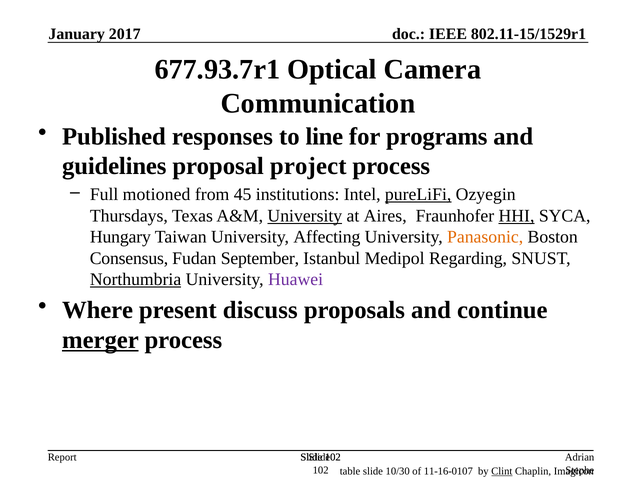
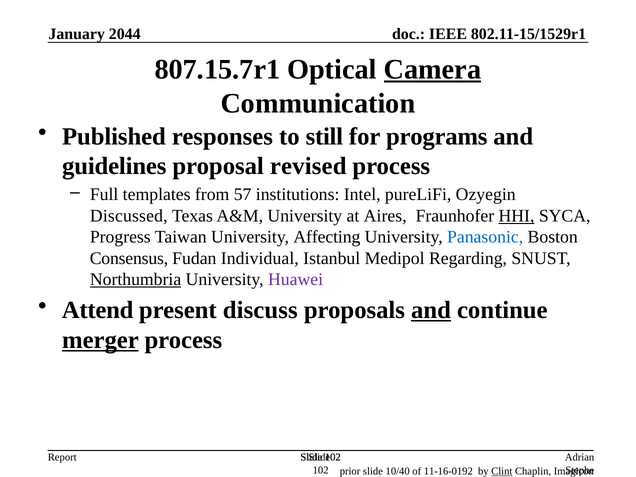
2017: 2017 -> 2044 (125, 34)
677.93.7r1: 677.93.7r1 -> 807.15.7r1 (217, 69)
Camera underline: none -> present (432, 69)
line: line -> still (324, 136)
project: project -> revised (308, 166)
motioned: motioned -> templates (157, 195)
45: 45 -> 57 (243, 195)
pureLiFi underline: present -> none (418, 195)
Thursdays: Thursdays -> Discussed (129, 216)
University underline: present -> none (305, 216)
Hungary: Hungary -> Progress (120, 237)
Panasonic colour: orange -> blue (485, 237)
September: September -> Individual (260, 258)
Where: Where -> Attend (98, 310)
and underline: none -> present (431, 310)
table: table -> prior (350, 471)
10/30: 10/30 -> 10/40 (398, 471)
11-16-0107: 11-16-0107 -> 11-16-0192 (448, 471)
